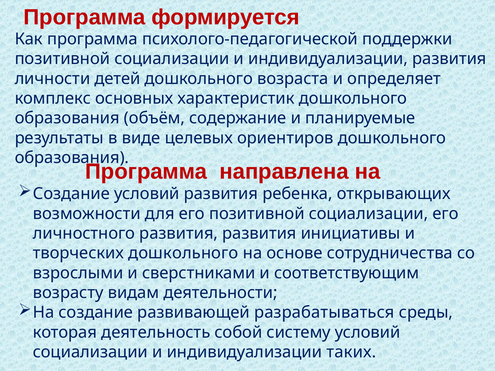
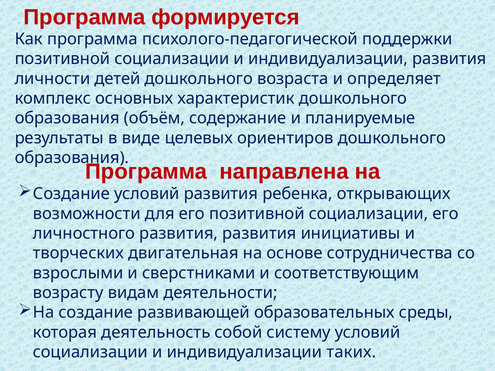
творческих дошкольного: дошкольного -> двигательная (183, 253)
разрабатываться: разрабатываться -> образовательных (324, 313)
